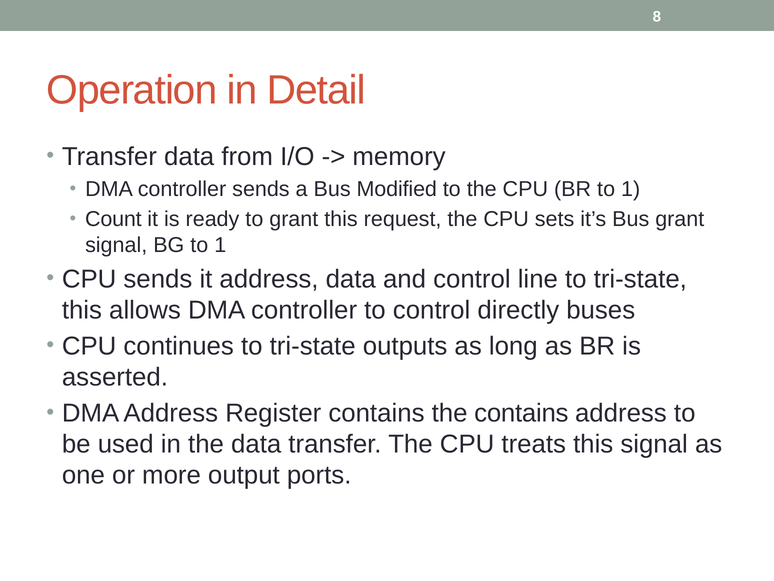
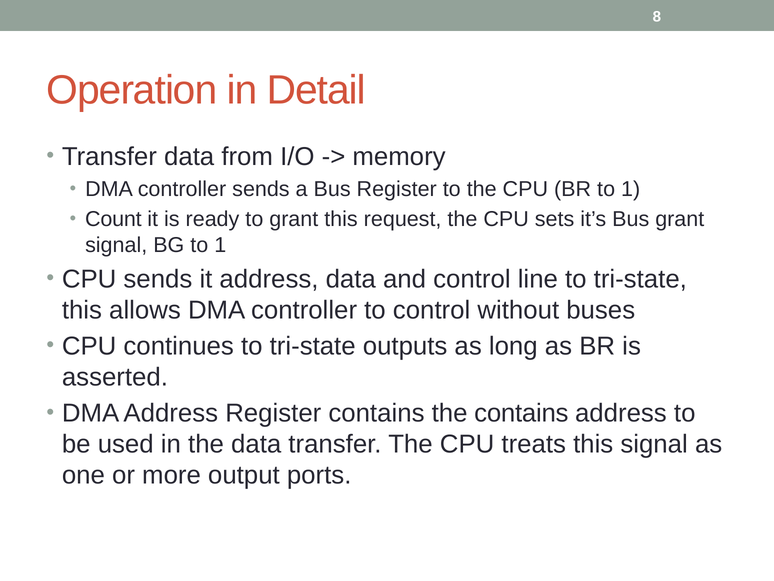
Bus Modified: Modified -> Register (397, 189)
directly: directly -> without (518, 310)
